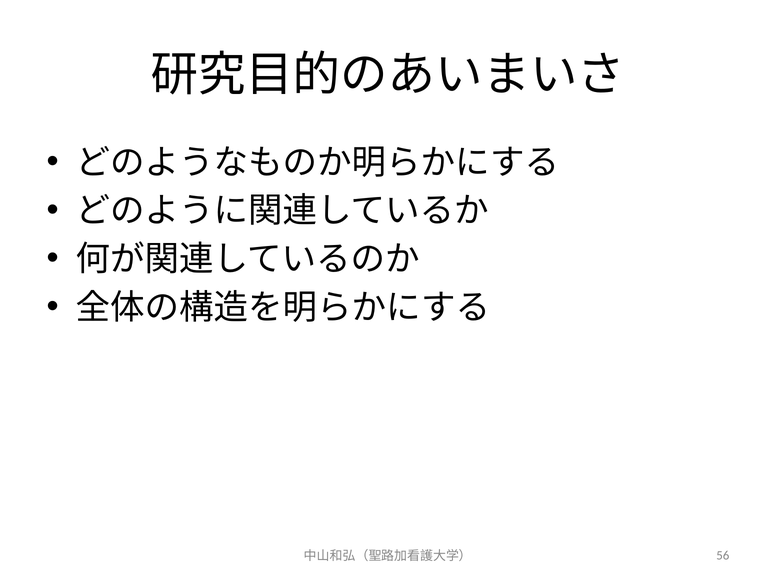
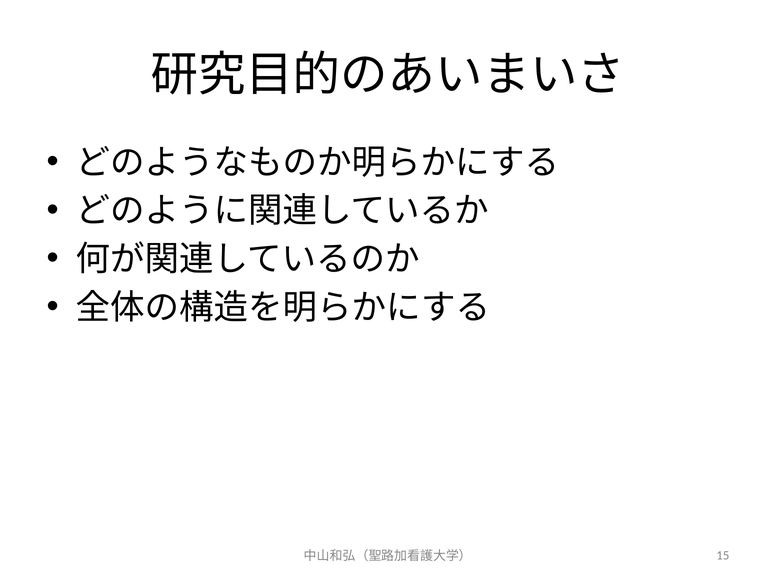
56: 56 -> 15 (723, 556)
